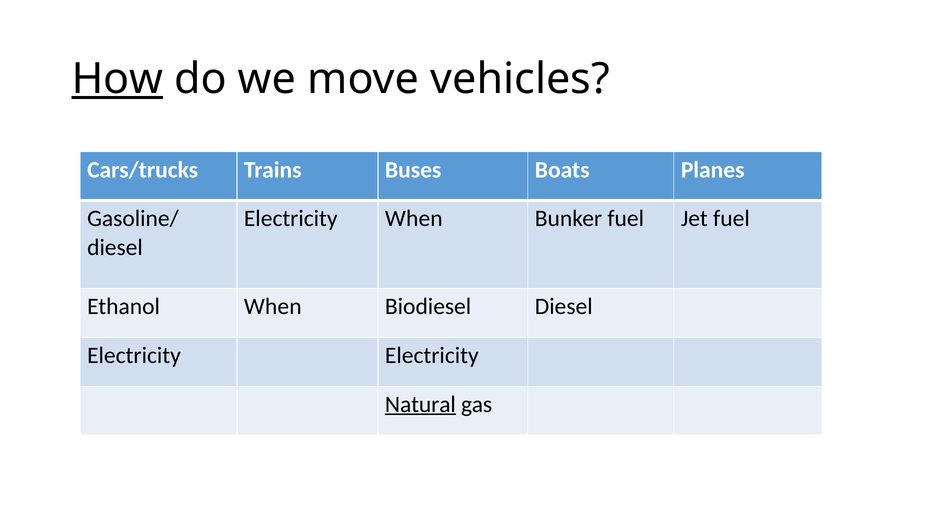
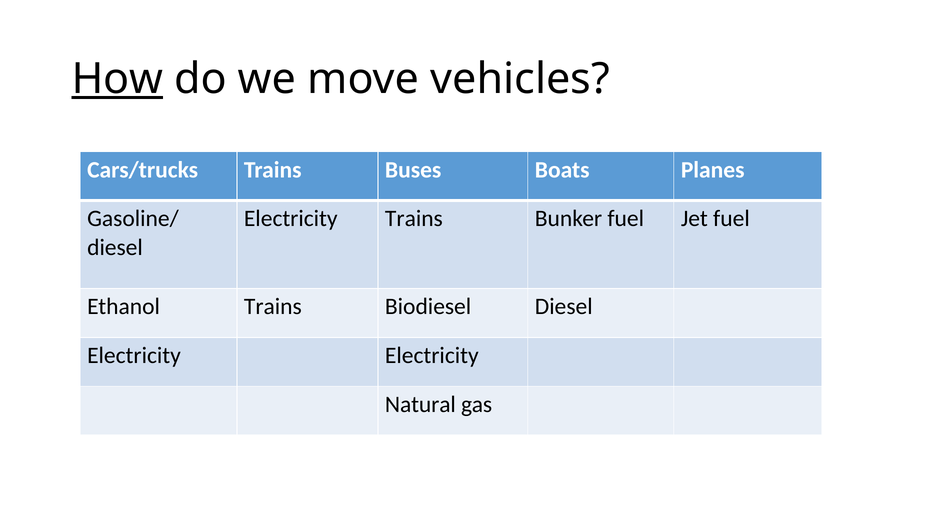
Electricity When: When -> Trains (414, 219)
Ethanol When: When -> Trains (273, 307)
Natural underline: present -> none (420, 405)
